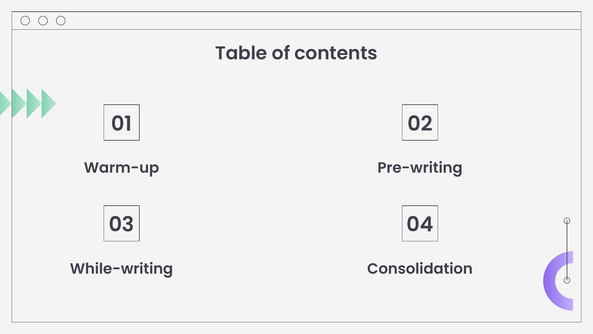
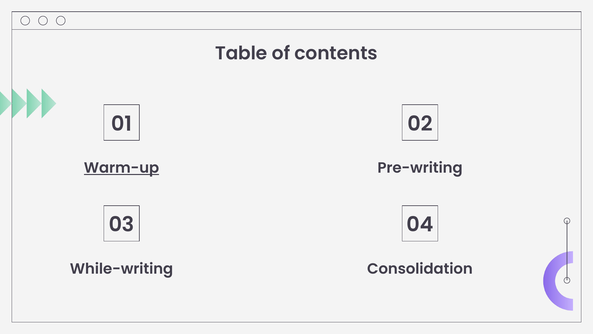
Warm-up underline: none -> present (122, 168)
